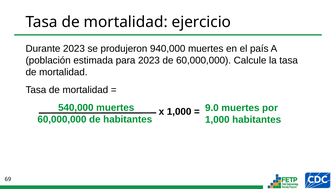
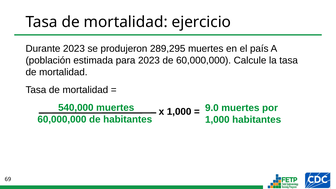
940,000: 940,000 -> 289,295 (168, 49)
